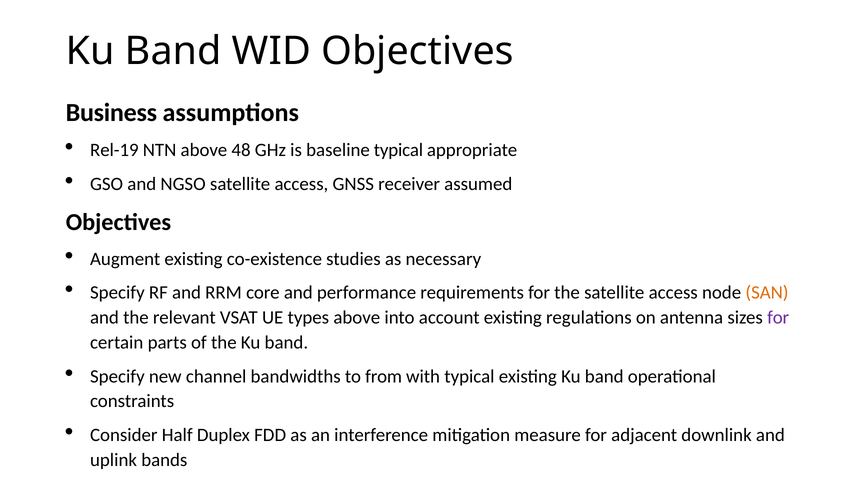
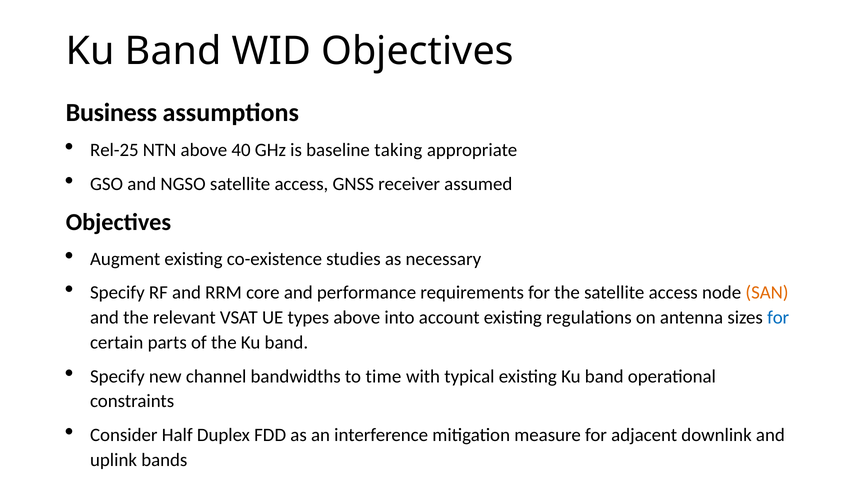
Rel-19: Rel-19 -> Rel-25 (114, 150)
48: 48 -> 40 (241, 150)
baseline typical: typical -> taking (398, 150)
for colour: purple -> blue (778, 318)
from: from -> time (383, 377)
